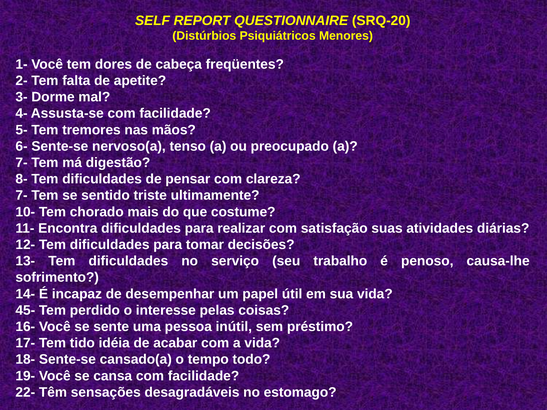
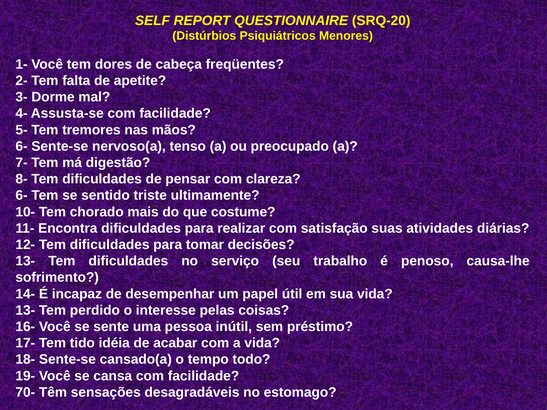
7-: 7- -> 6- (22, 196)
45-: 45- -> 13- (25, 310)
22-: 22- -> 70- (25, 393)
